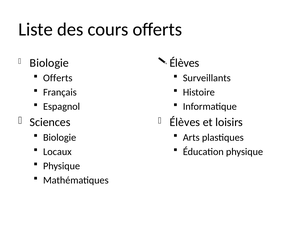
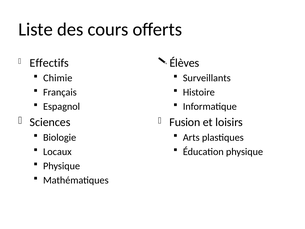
Biologie: Biologie -> Effectifs (49, 63)
Offerts: Offerts -> Chimie (58, 78)
Élèves: Élèves -> Fusion (185, 122)
